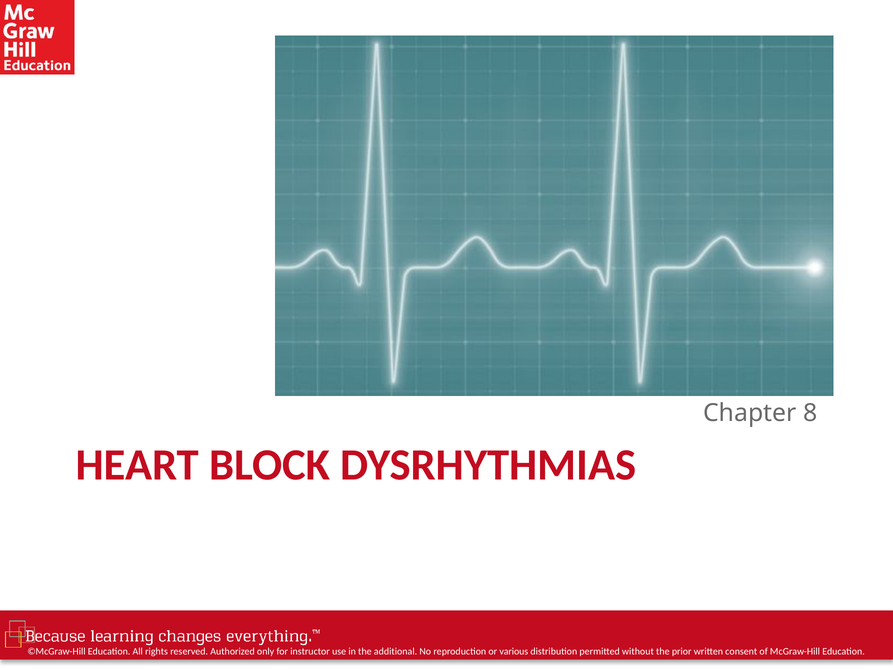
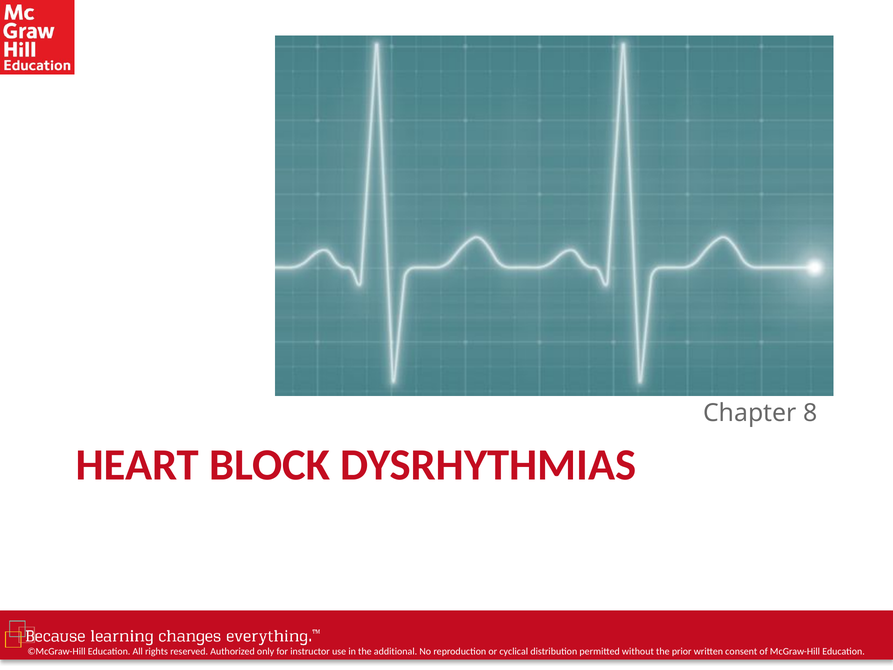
various: various -> cyclical (514, 651)
